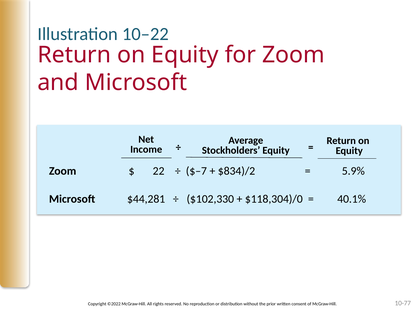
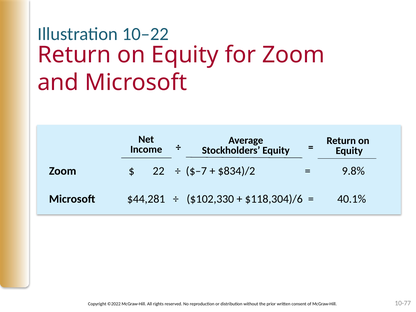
5.9%: 5.9% -> 9.8% (353, 171)
$118,304)/0: $118,304)/0 -> $118,304)/6 (274, 199)
